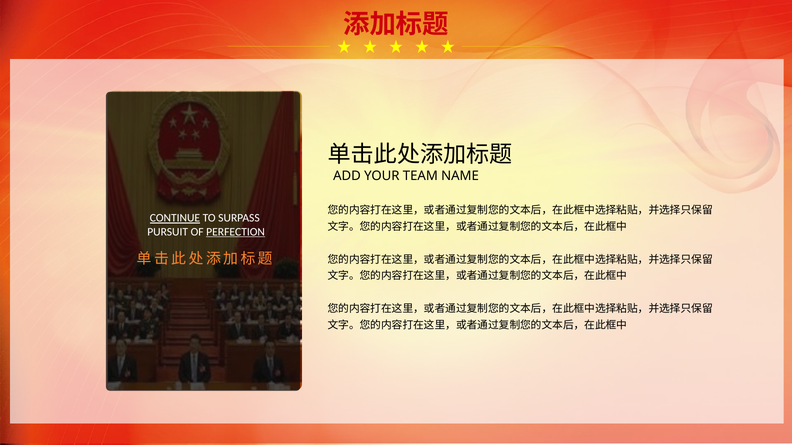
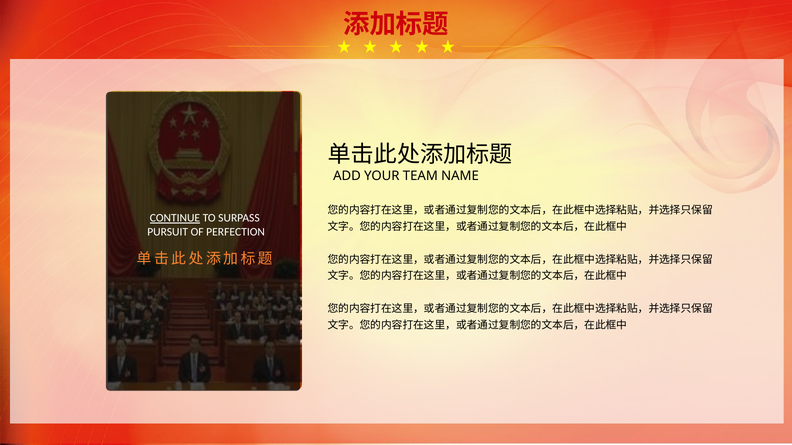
PERFECTION underline: present -> none (236, 232)
